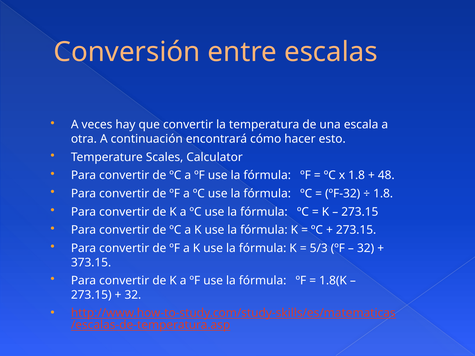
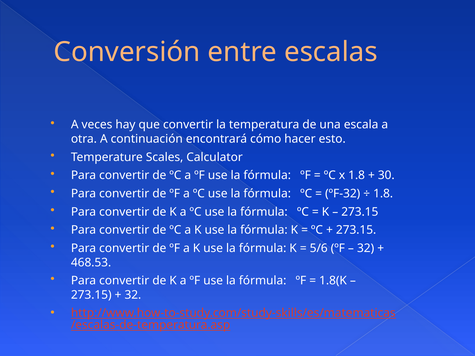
48: 48 -> 30 (386, 176)
5/3: 5/3 -> 5/6 (319, 248)
373.15: 373.15 -> 468.53 (91, 263)
